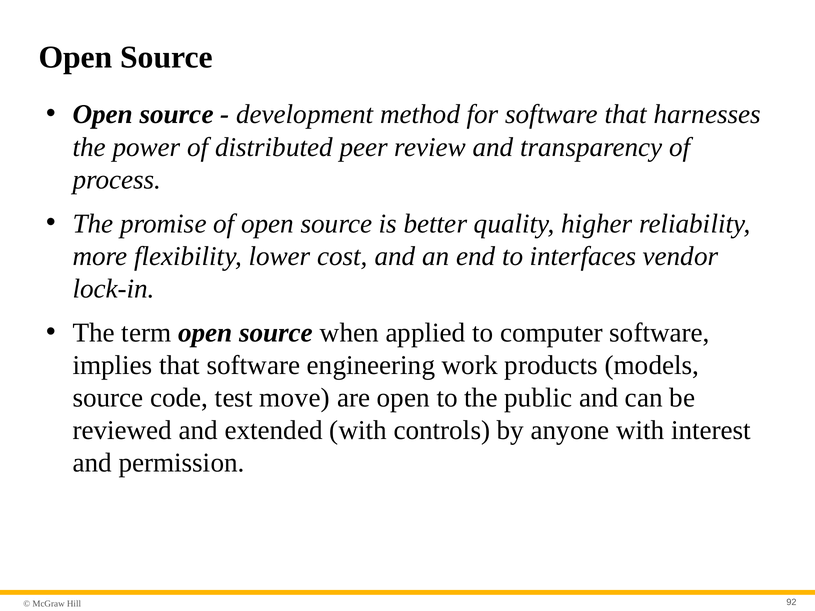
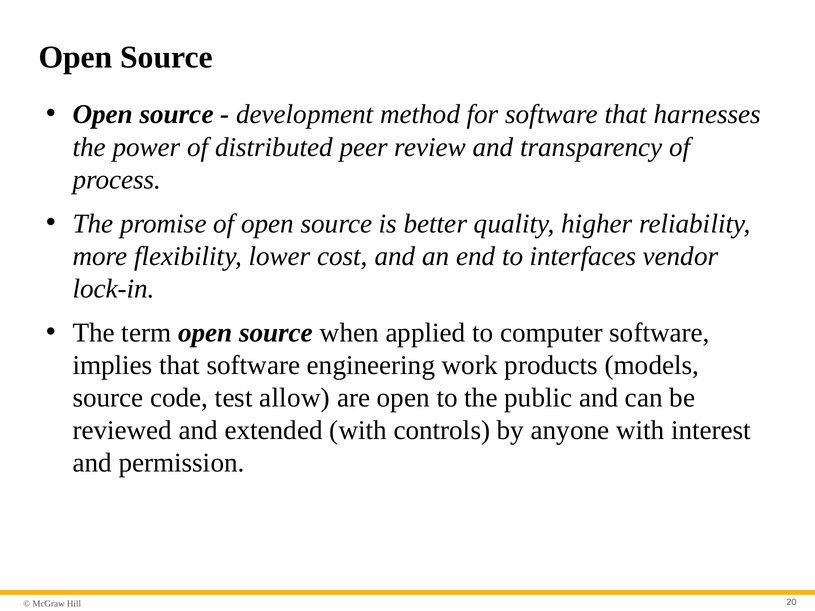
move: move -> allow (295, 398)
92: 92 -> 20 (791, 603)
